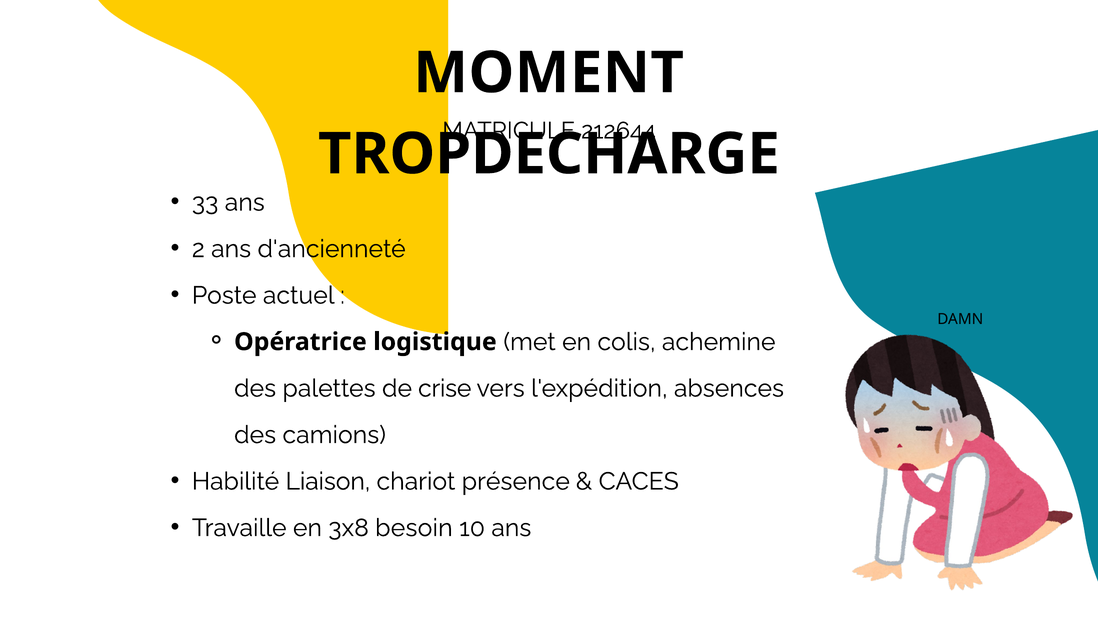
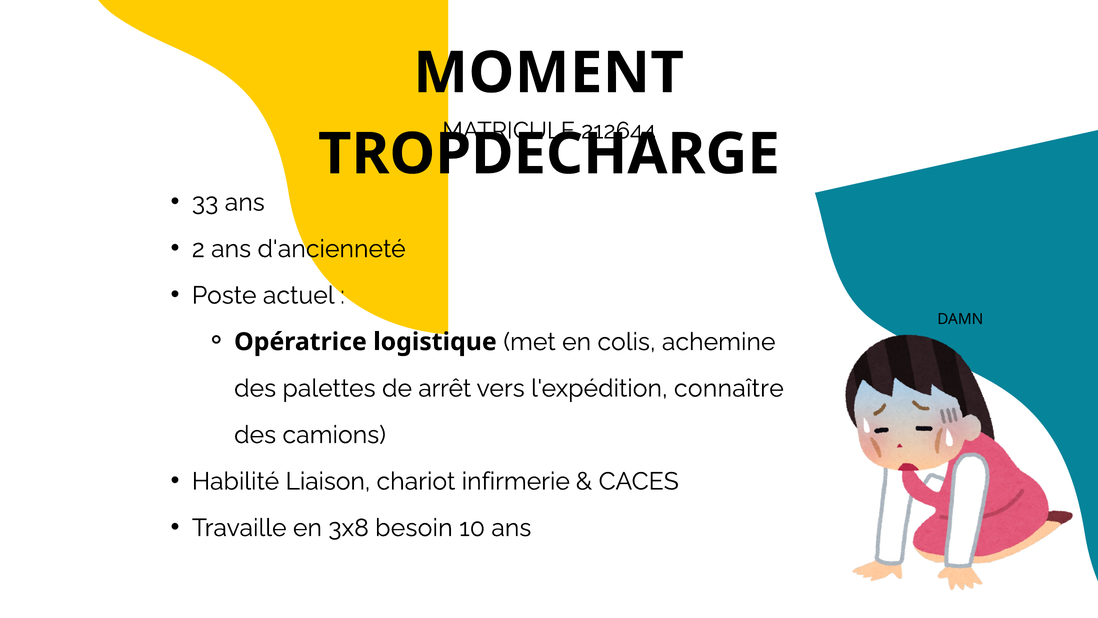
crise: crise -> arrêt (445, 388)
absences: absences -> connaître (729, 388)
présence: présence -> infirmerie (516, 481)
